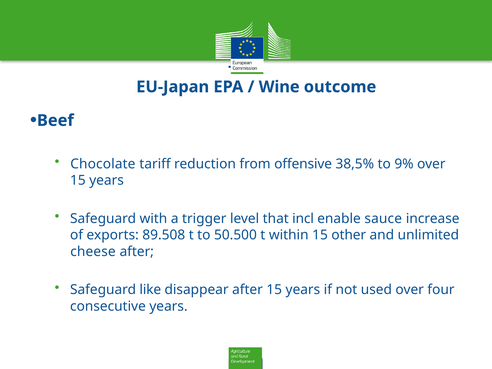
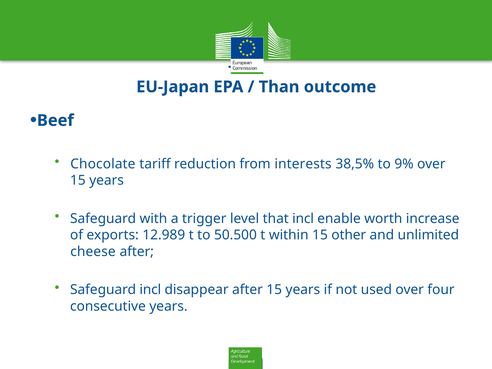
Wine: Wine -> Than (279, 87)
offensive: offensive -> interests (303, 164)
sauce: sauce -> worth (383, 219)
89.508: 89.508 -> 12.989 (164, 235)
Safeguard like: like -> incl (150, 290)
